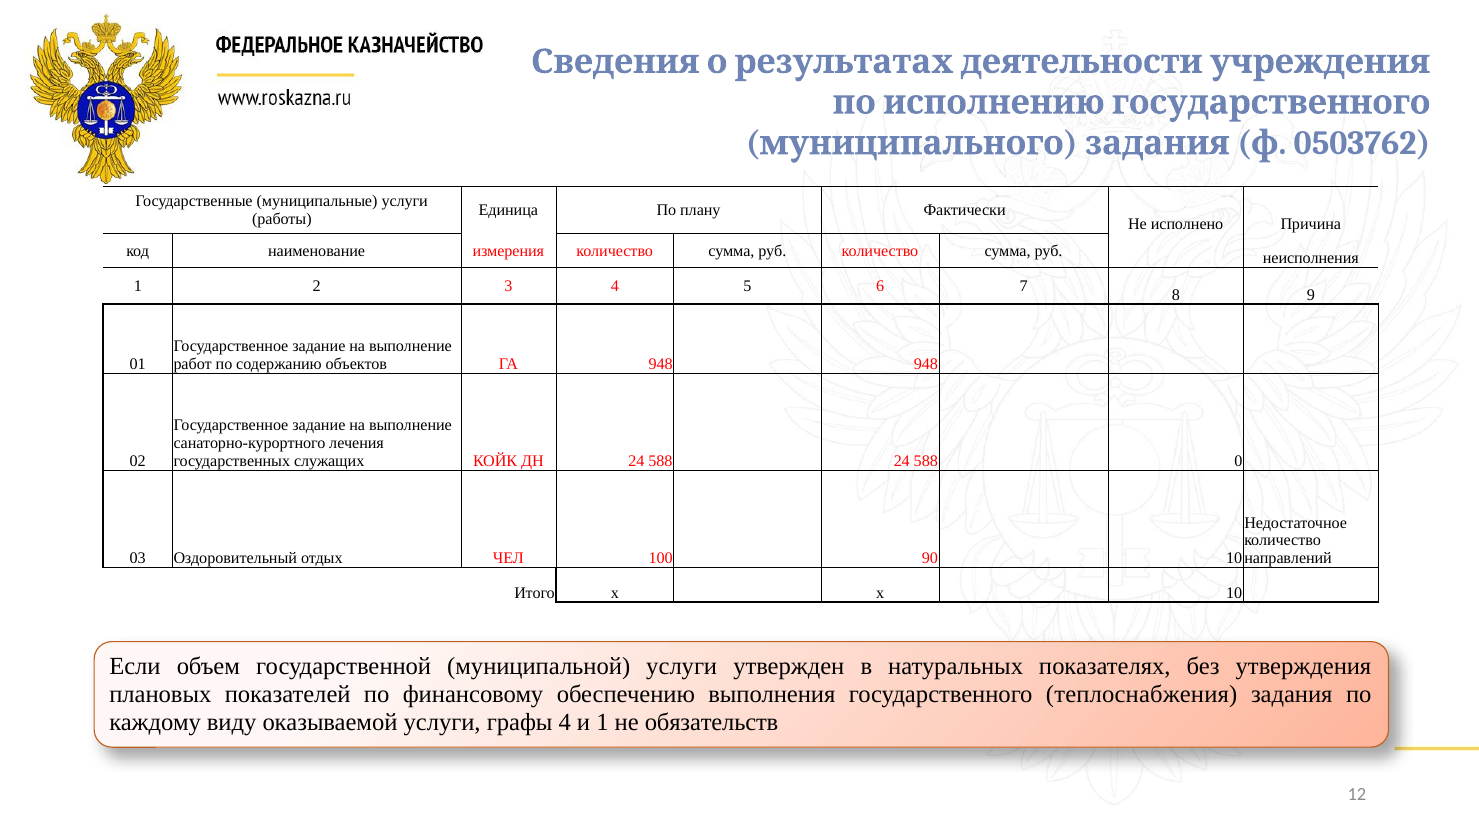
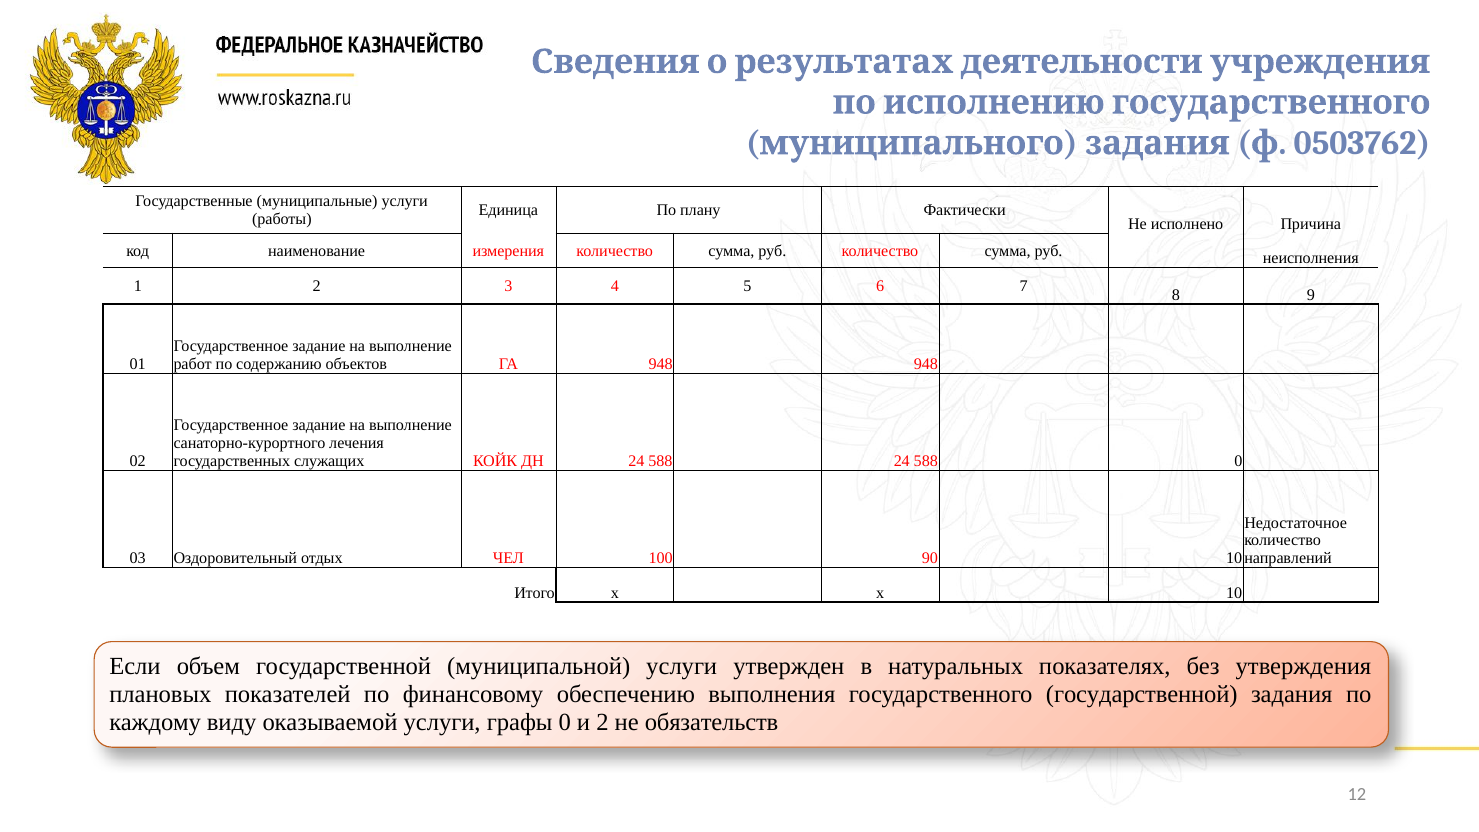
государственного теплоснабжения: теплоснабжения -> государственной (1142, 694)
графы 4: 4 -> 0 (565, 722)
и 1: 1 -> 2 (602, 722)
